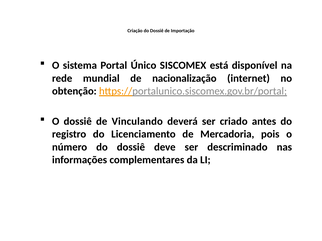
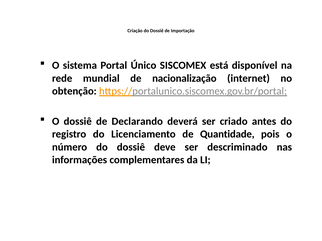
Vinculando: Vinculando -> Declarando (137, 122)
Mercadoria: Mercadoria -> Quantidade (227, 134)
